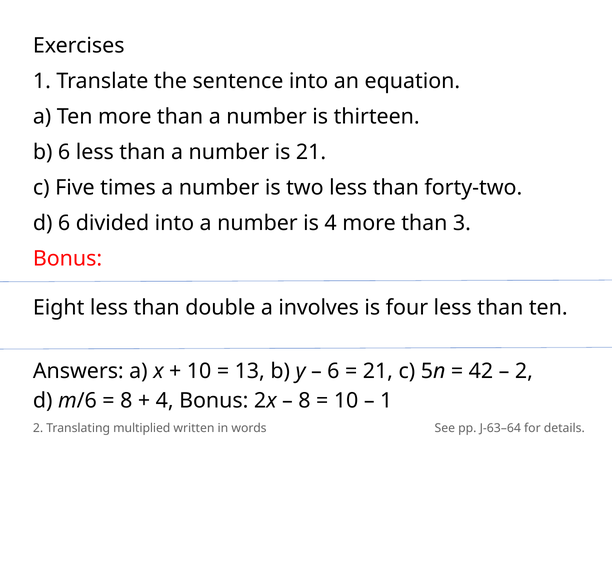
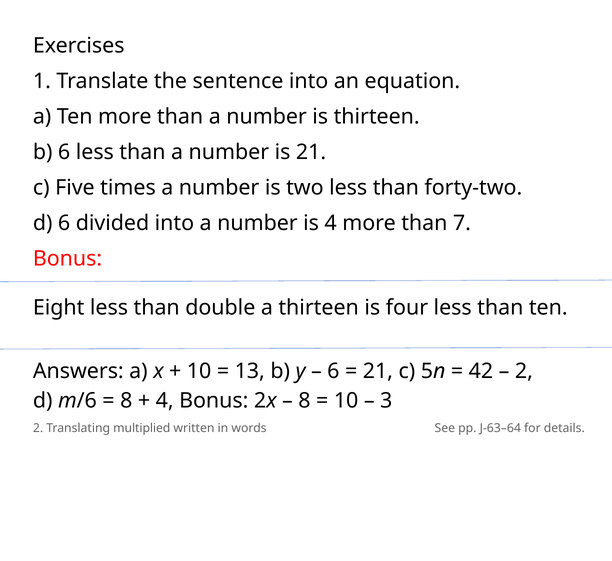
3: 3 -> 7 (462, 223)
a involves: involves -> thirteen (319, 308)
1: 1 -> 3 (386, 400)
